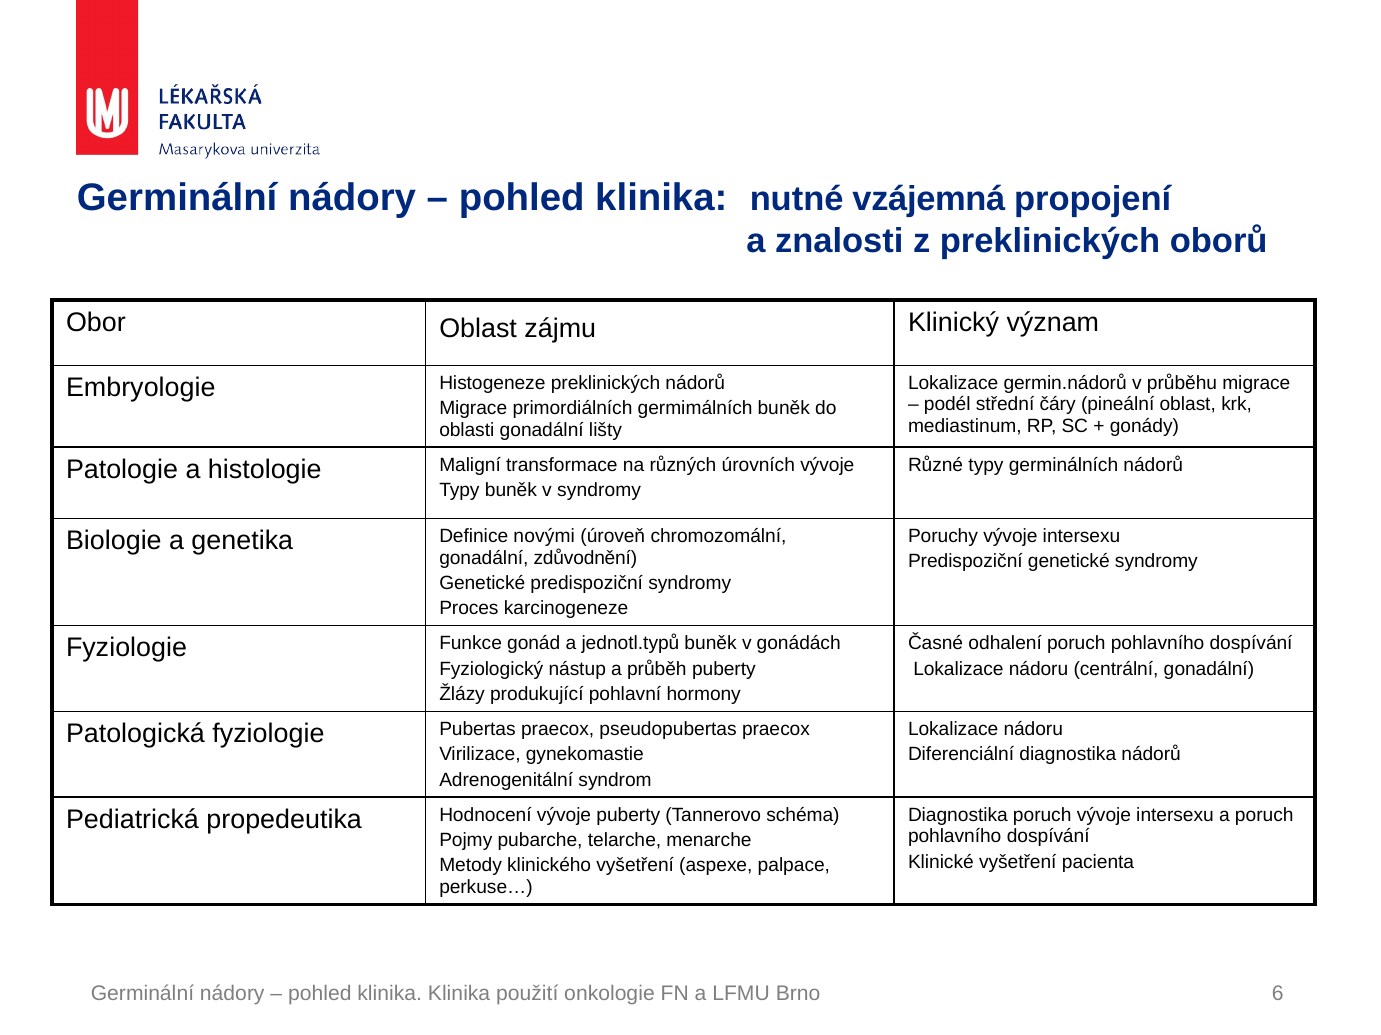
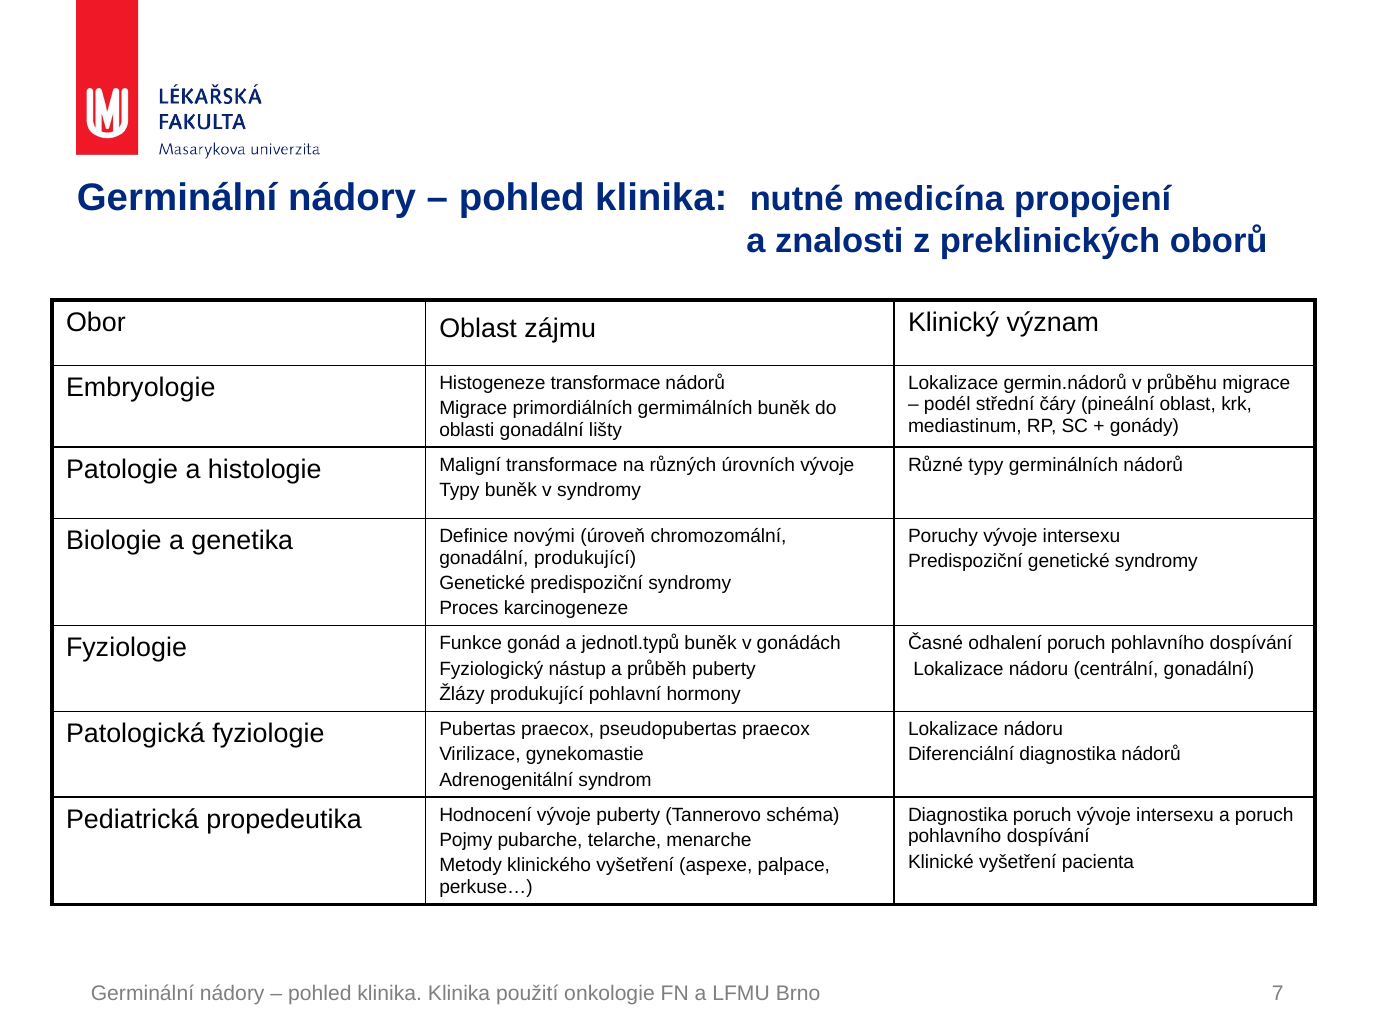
vzájemná: vzájemná -> medicína (929, 199)
Histogeneze preklinických: preklinických -> transformace (606, 383)
gonadální zdůvodnění: zdůvodnění -> produkující (585, 558)
6: 6 -> 7 (1278, 995)
